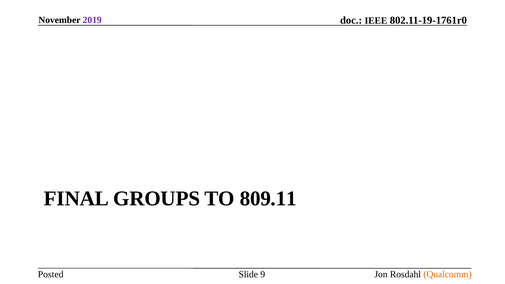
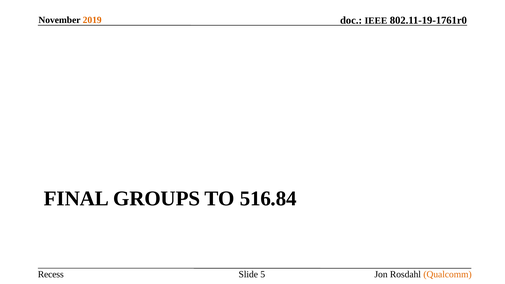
2019 colour: purple -> orange (92, 20)
809.11: 809.11 -> 516.84 (268, 199)
Posted: Posted -> Recess (51, 275)
9: 9 -> 5 (263, 275)
